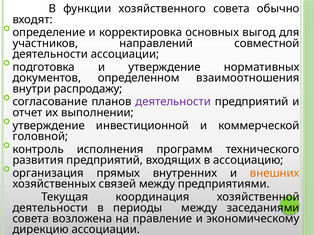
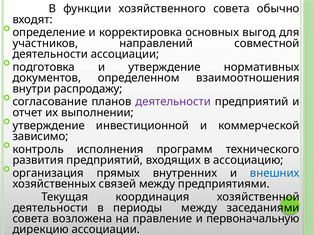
головной: головной -> зависимо (40, 137)
внешних colour: orange -> blue (275, 174)
экономическому: экономическому -> первоначальную (253, 219)
